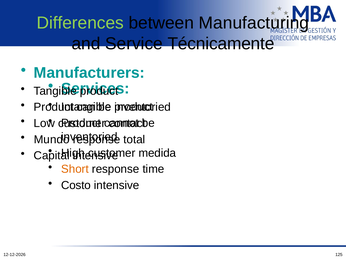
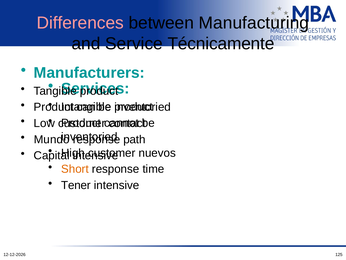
Differences colour: light green -> pink (80, 23)
total: total -> path (134, 139)
medida: medida -> nuevos (157, 153)
Costo: Costo -> Tener (76, 185)
